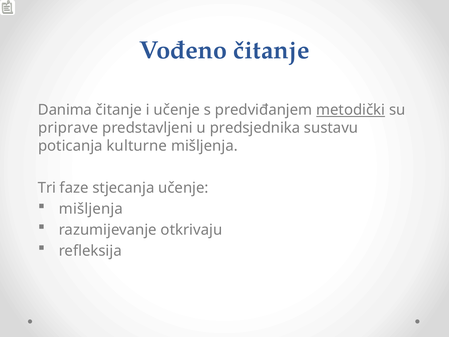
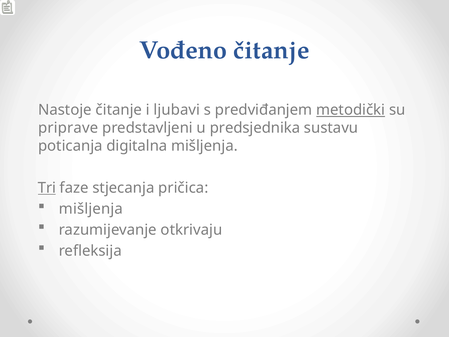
Danima: Danima -> Nastoje (65, 110)
i učenje: učenje -> ljubavi (177, 110)
kulturne: kulturne -> digitalna (137, 146)
Tri underline: none -> present (47, 188)
stjecanja učenje: učenje -> pričica (183, 188)
